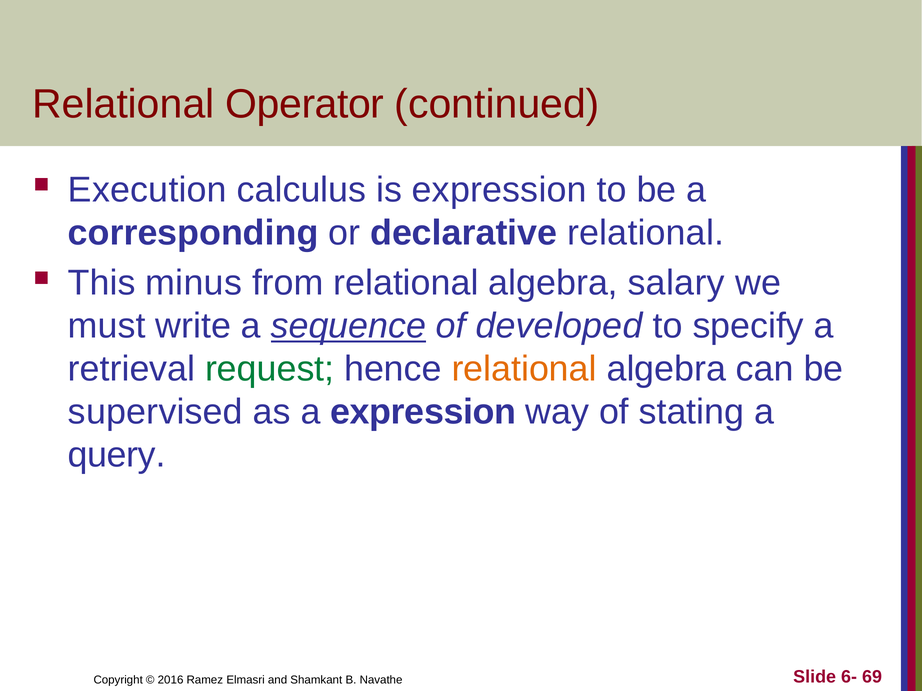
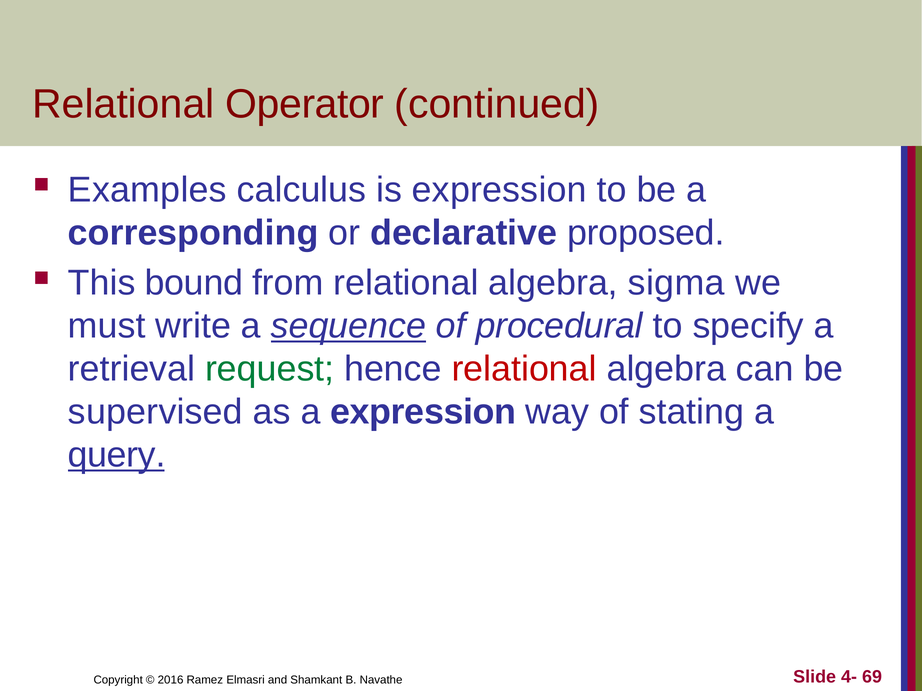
Execution: Execution -> Examples (147, 190)
declarative relational: relational -> proposed (646, 233)
minus: minus -> bound (194, 283)
salary: salary -> sigma (676, 283)
developed: developed -> procedural (559, 326)
relational colour: orange -> red (524, 369)
query underline: none -> present (117, 455)
6-: 6- -> 4- (849, 677)
